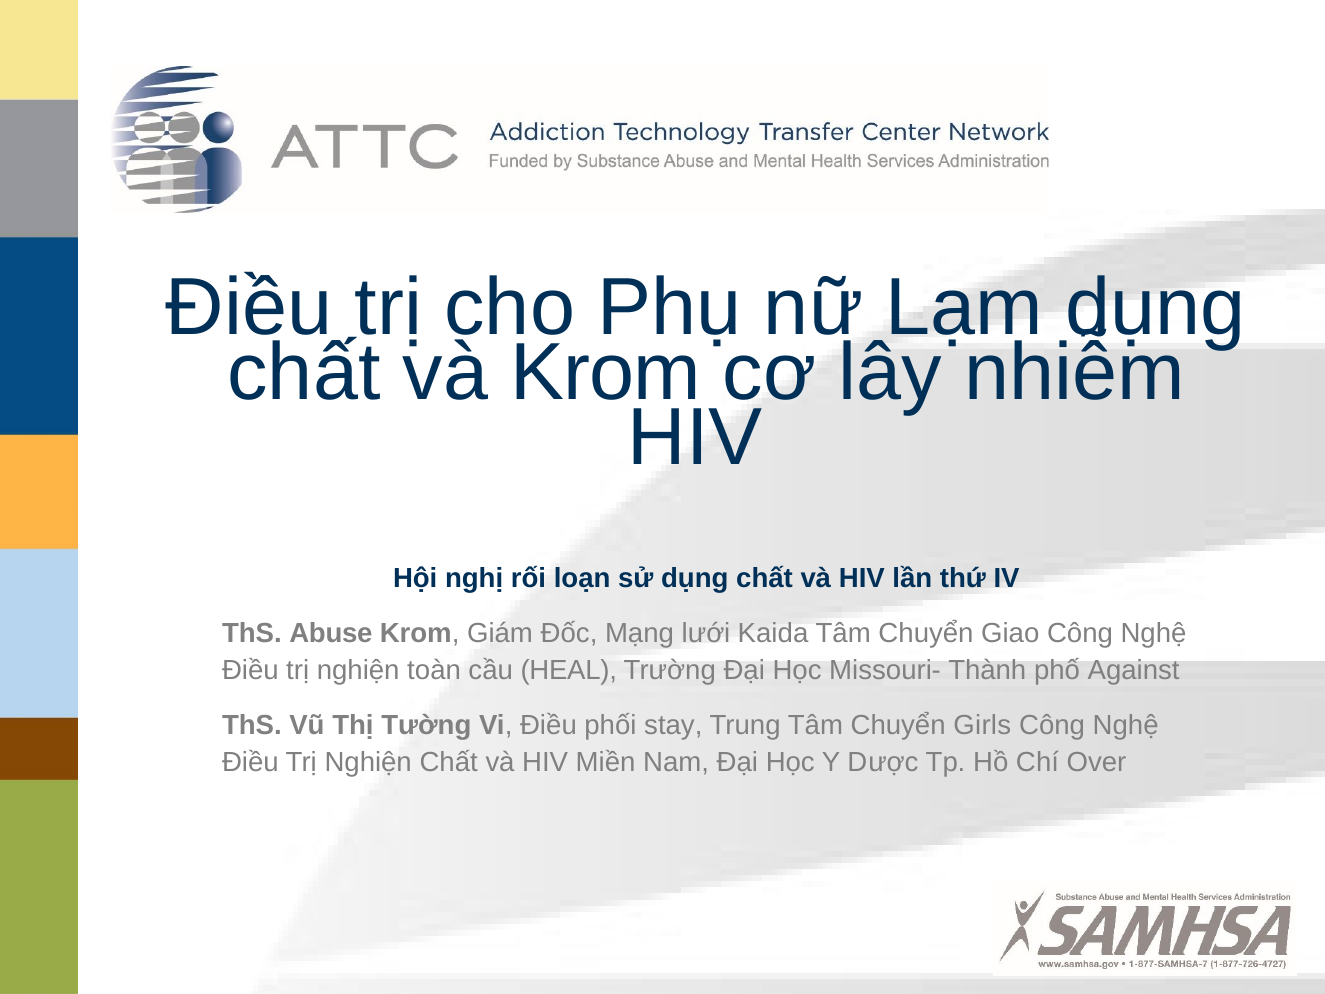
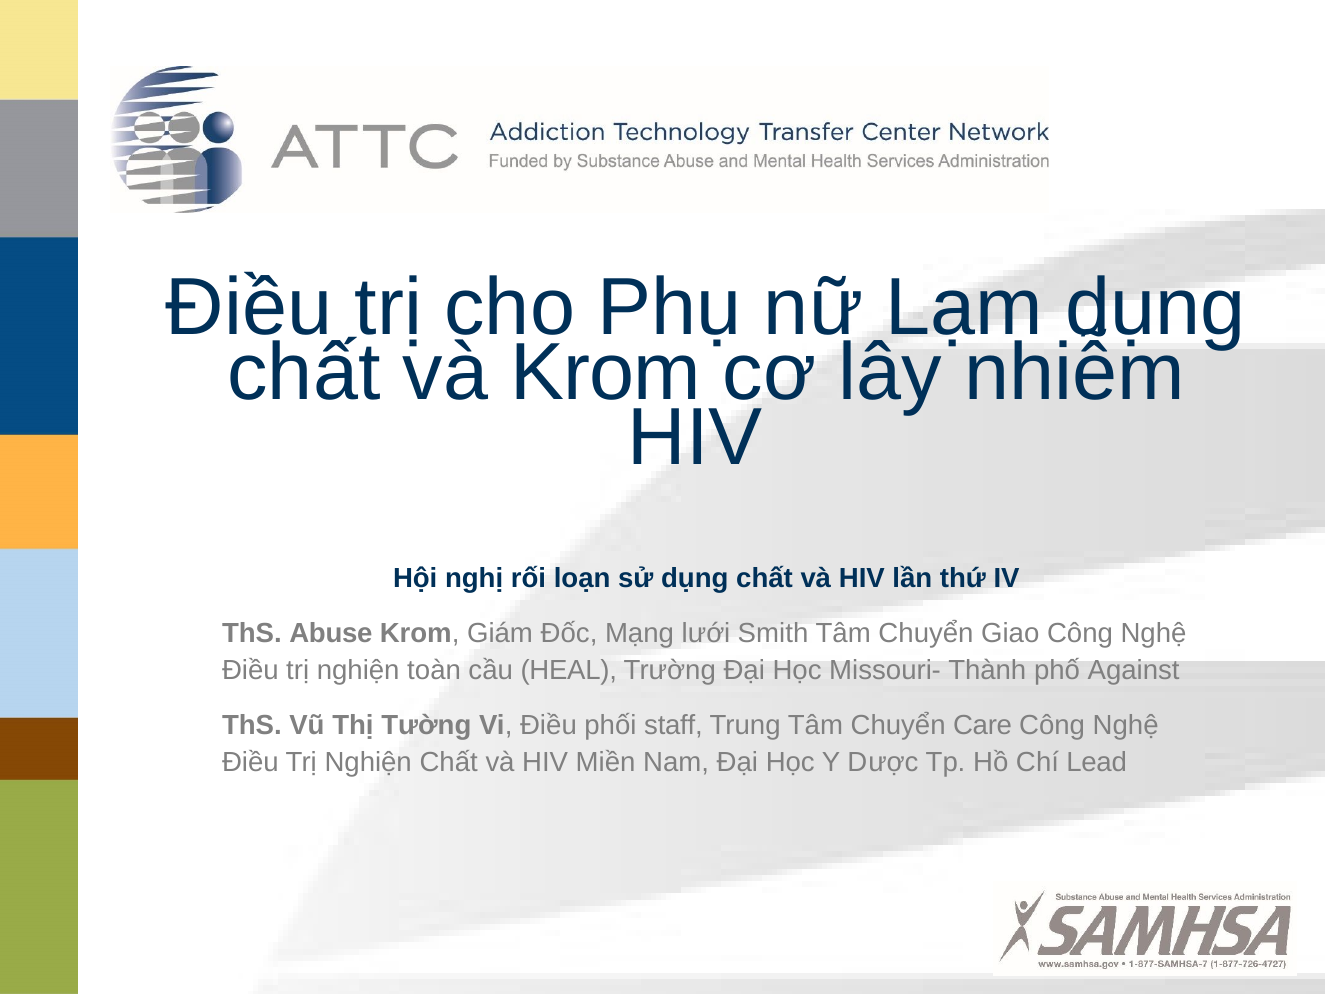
Kaida: Kaida -> Smith (773, 633)
stay: stay -> staff (673, 725)
Girls: Girls -> Care (983, 725)
Over: Over -> Lead (1097, 762)
